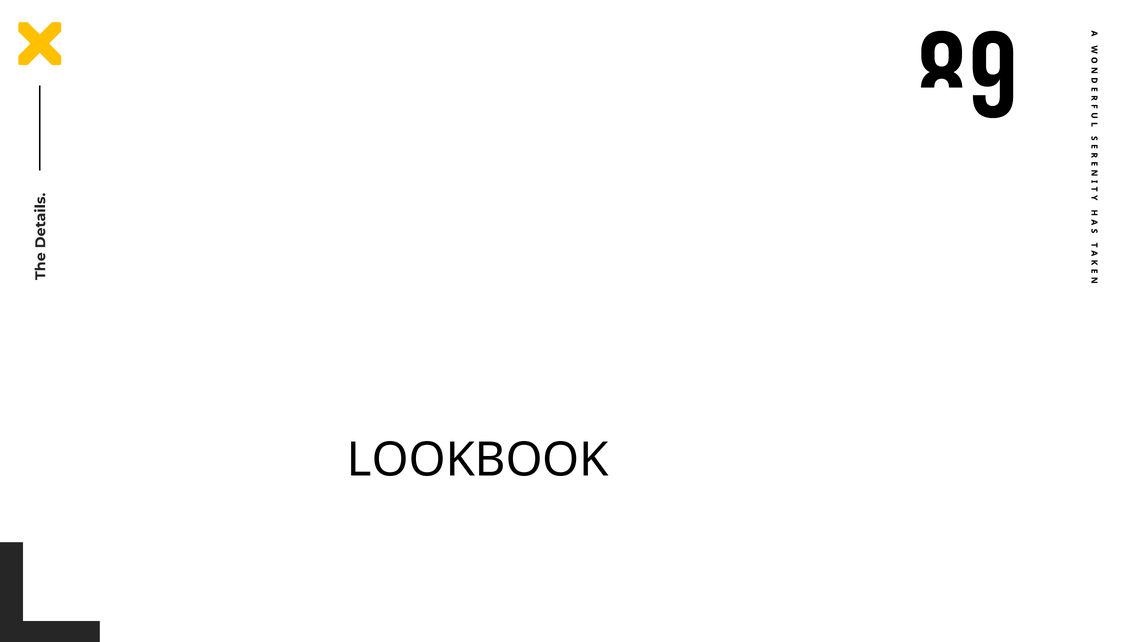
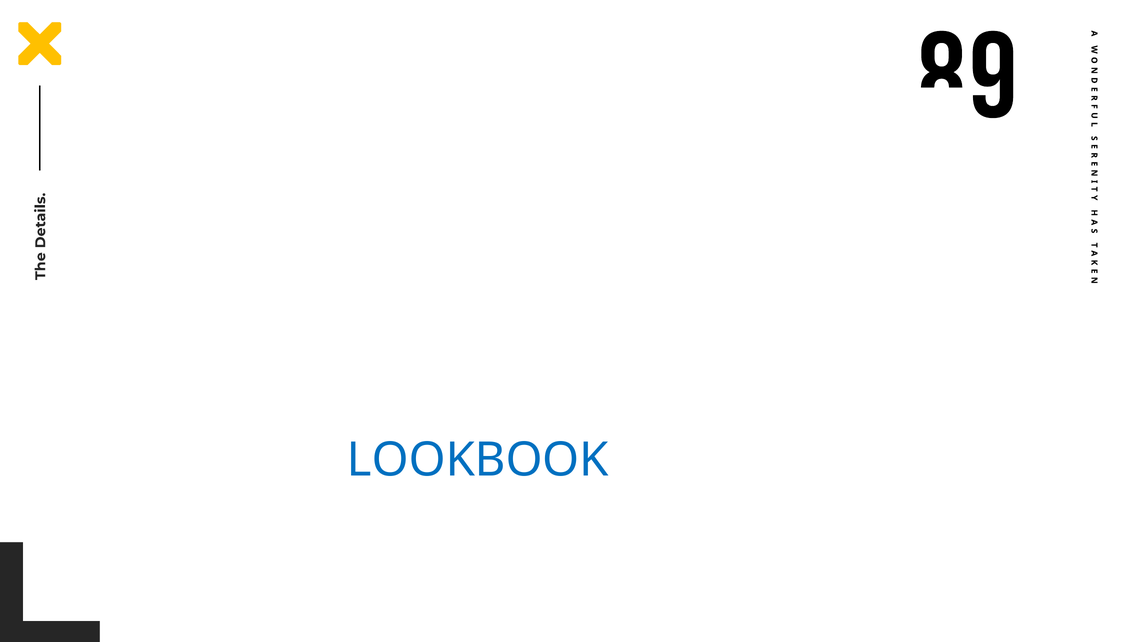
LOOKBOOK colour: black -> blue (478, 460)
